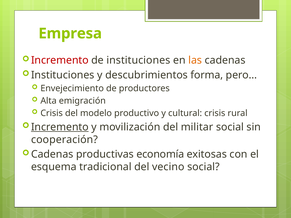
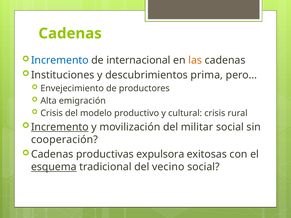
Empresa: Empresa -> Cadenas (70, 34)
Incremento colour: red -> blue (60, 60)
de instituciones: instituciones -> internacional (138, 60)
forma: forma -> prima (207, 75)
economía: economía -> expulsora (160, 154)
esquema underline: none -> present (54, 167)
